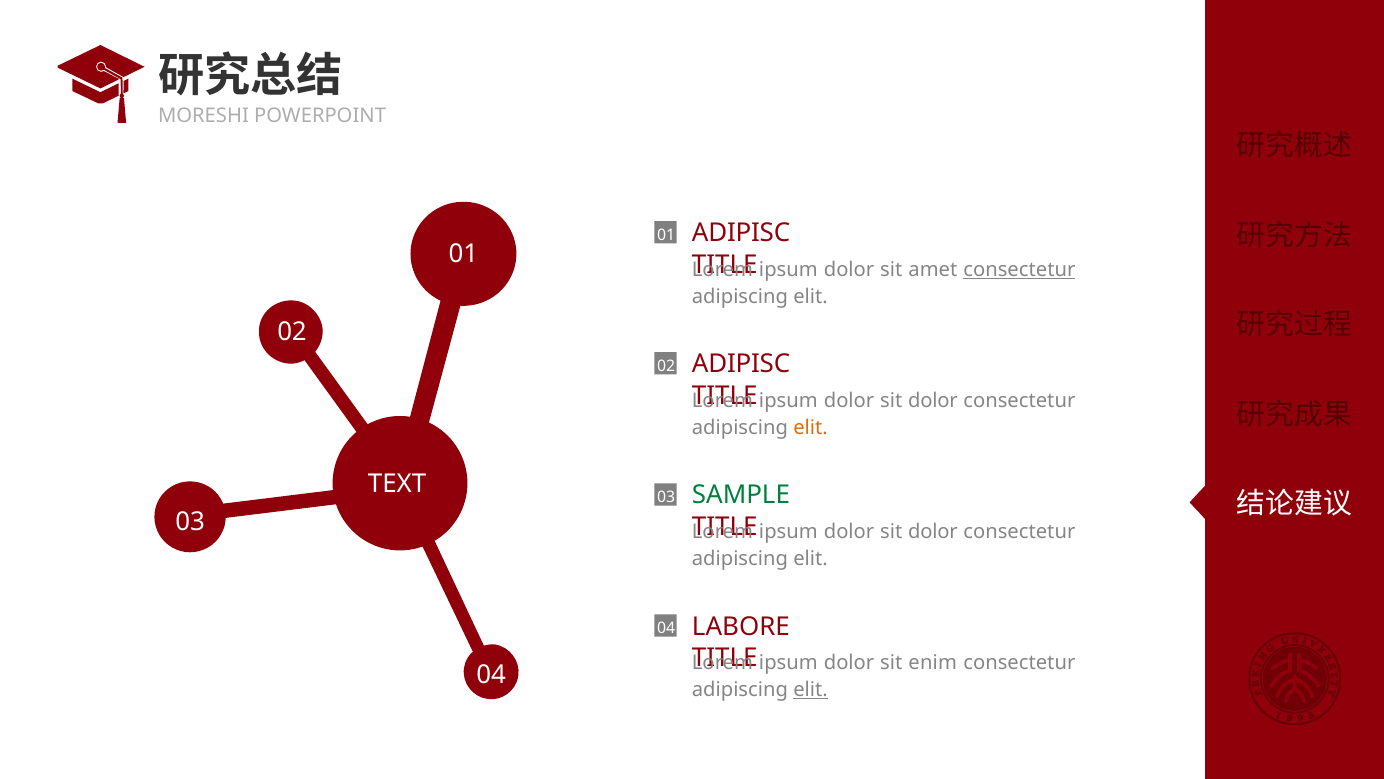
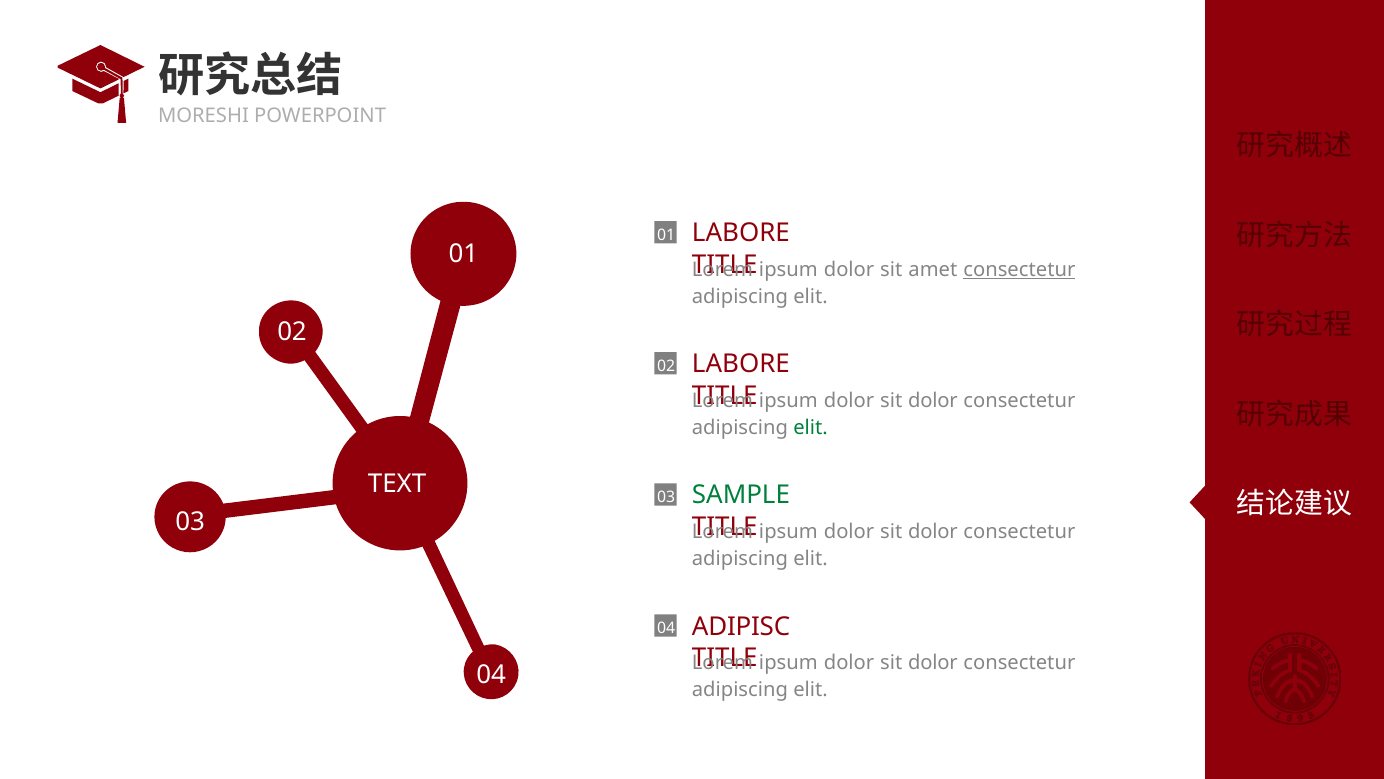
ADIPISC: ADIPISC -> LABORE (741, 233)
ADIPISC: ADIPISC -> LABORE (741, 364)
elit colour: orange -> green (811, 427)
LABORE: LABORE -> ADIPISC (741, 626)
enim: enim -> dolor (933, 663)
elit underline: present -> none (811, 689)
